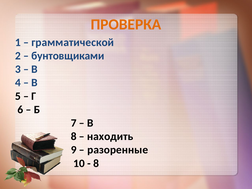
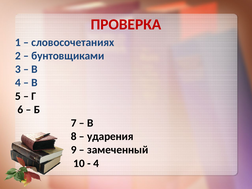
ПРОВЕРКА colour: orange -> red (126, 24)
грамматической: грамматической -> словосочетаниях (73, 42)
находить: находить -> ударения (110, 136)
разоренные: разоренные -> замеченный (118, 150)
8: 8 -> 4 (96, 163)
